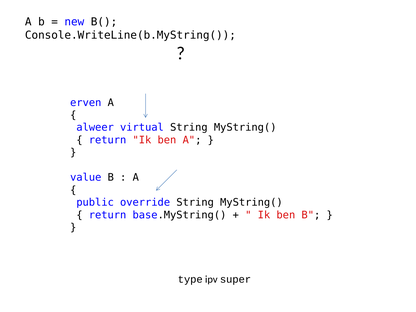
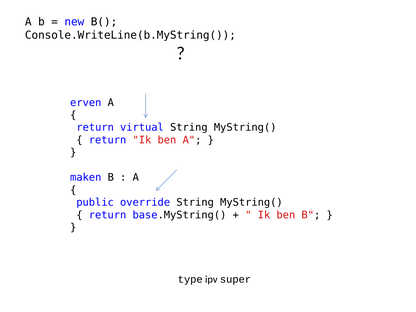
alweer: alweer -> return (95, 128)
value: value -> maken (86, 177)
